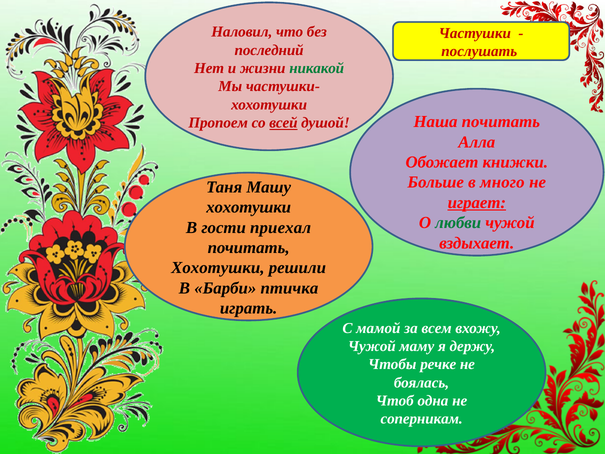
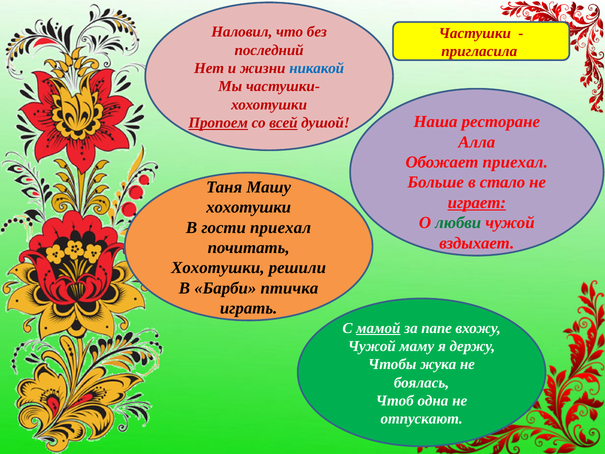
послушать: послушать -> пригласила (479, 51)
никакой colour: green -> blue (317, 68)
Пропоем underline: none -> present (218, 123)
Наша почитать: почитать -> ресторане (501, 122)
Обожает книжки: книжки -> приехал (515, 162)
много: много -> стало (503, 182)
мамой underline: none -> present (378, 328)
всем: всем -> папе (437, 328)
речке: речке -> жука (438, 364)
соперникам: соперникам -> отпускают (422, 419)
